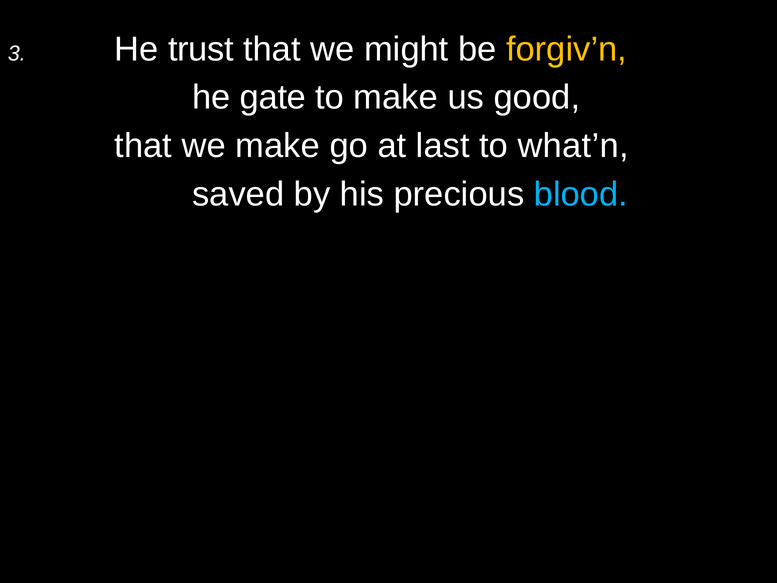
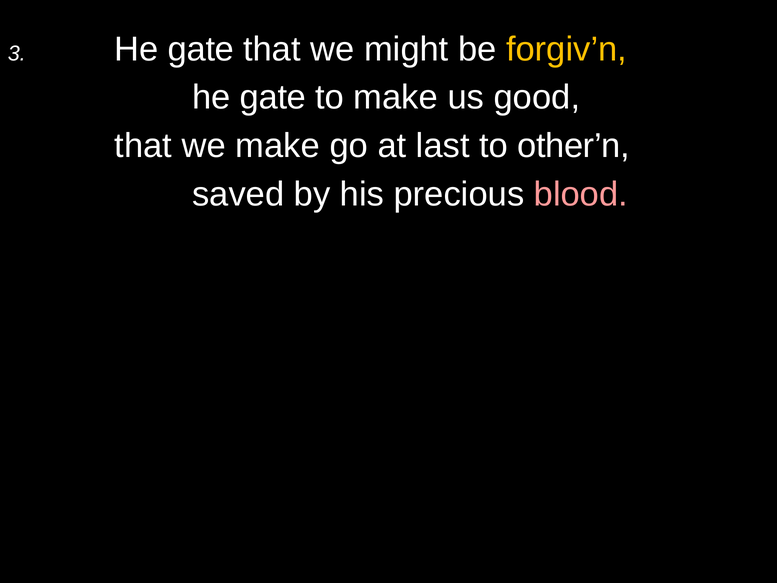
3 He trust: trust -> gate (201, 49)
what’n: what’n -> other’n (573, 146)
blood colour: light blue -> pink (581, 194)
